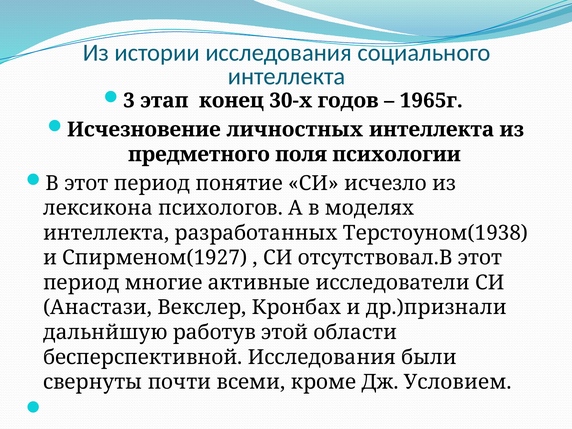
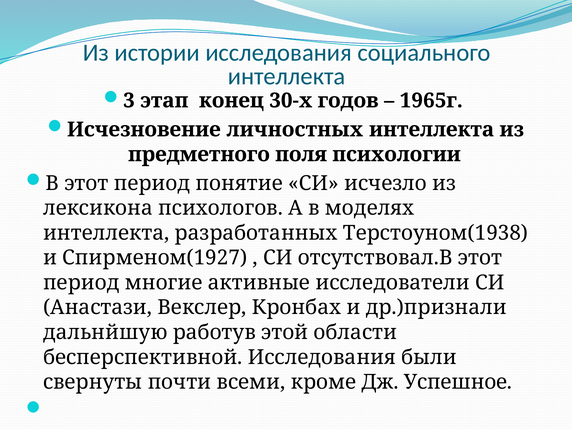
Условием: Условием -> Успешное (458, 382)
